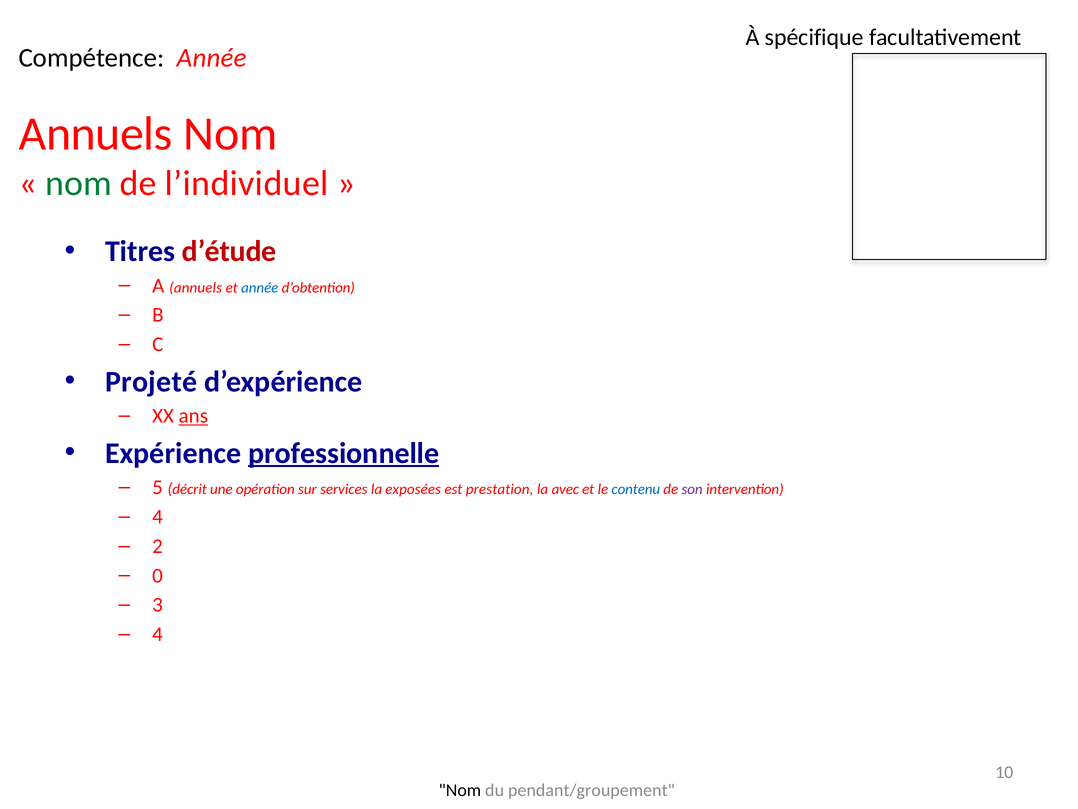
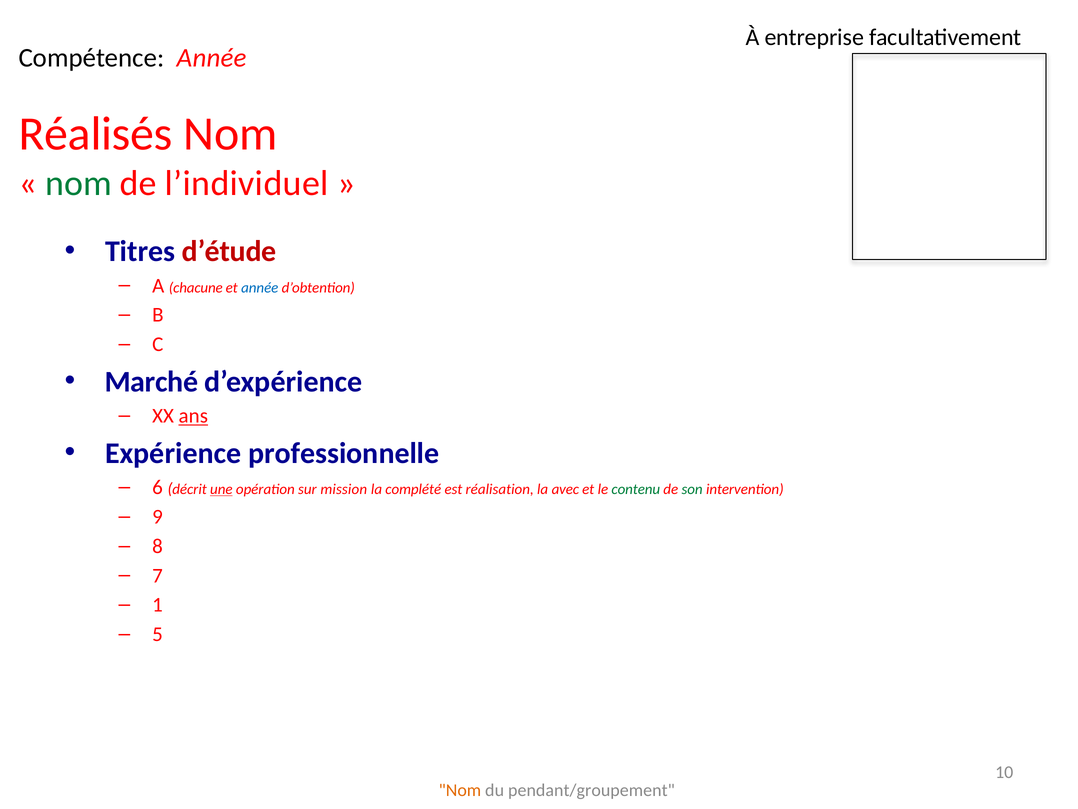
spécifique: spécifique -> entreprise (814, 38)
Annuels: Annuels -> Réalisés (96, 134)
A annuels: annuels -> chacune (196, 287)
Projeté: Projeté -> Marché (151, 382)
professionnelle underline: present -> none (344, 453)
5: 5 -> 6 (158, 487)
une underline: none -> present (221, 489)
services: services -> mission (344, 489)
exposées: exposées -> complété (413, 489)
prestation: prestation -> réalisation (500, 489)
contenu colour: blue -> green (636, 489)
son colour: purple -> green (692, 489)
4: 4 -> 9 (158, 516)
2: 2 -> 8 (158, 546)
0: 0 -> 7 (158, 575)
3: 3 -> 1 (158, 605)
4: 4 -> 5 (158, 634)
Nom colour: black -> orange (460, 790)
